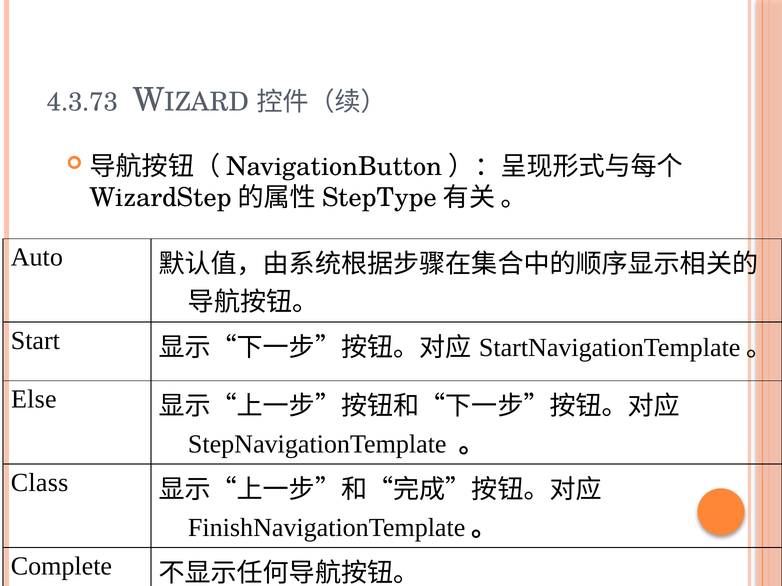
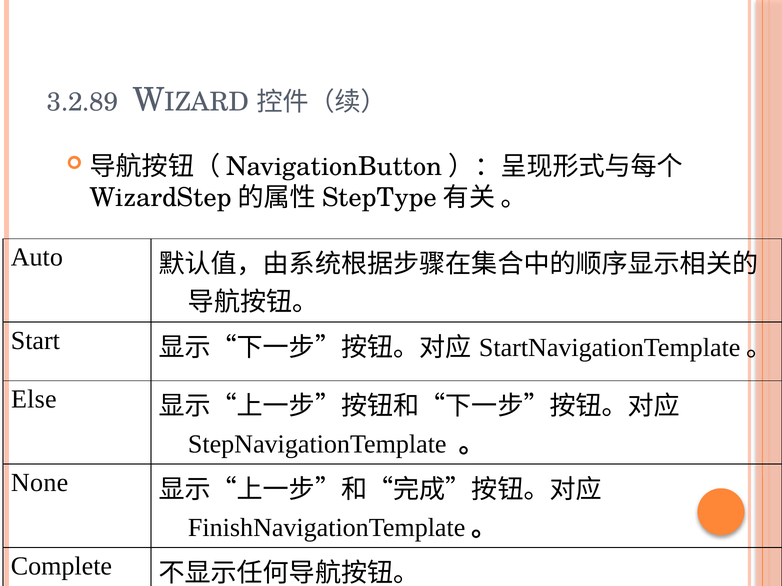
4.3.73: 4.3.73 -> 3.2.89 (82, 102)
Class: Class -> None (40, 483)
